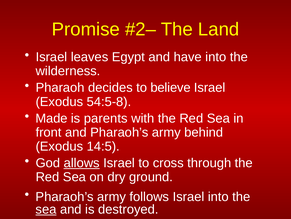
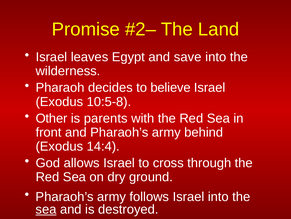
have: have -> save (188, 57)
54:5-8: 54:5-8 -> 10:5-8 (109, 101)
Made: Made -> Other (52, 118)
14:5: 14:5 -> 14:4 (103, 146)
allows underline: present -> none (82, 162)
